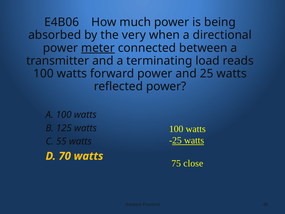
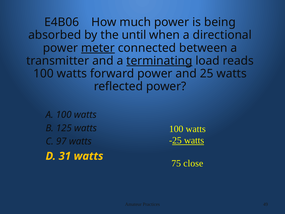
very: very -> until (134, 35)
terminating underline: none -> present (159, 61)
55: 55 -> 97 (61, 141)
70: 70 -> 31 (65, 156)
